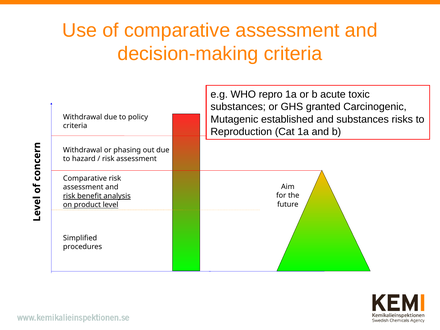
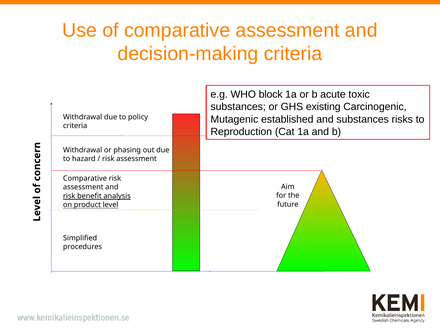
repro: repro -> block (271, 94)
granted: granted -> existing (323, 107)
